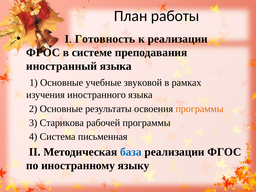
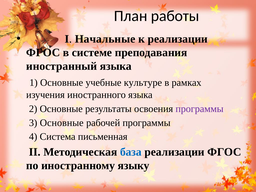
Готовность: Готовность -> Начальные (105, 39)
звуковой: звуковой -> культуре (143, 83)
программы colour: orange -> purple (200, 109)
3 Старикова: Старикова -> Основные (62, 123)
